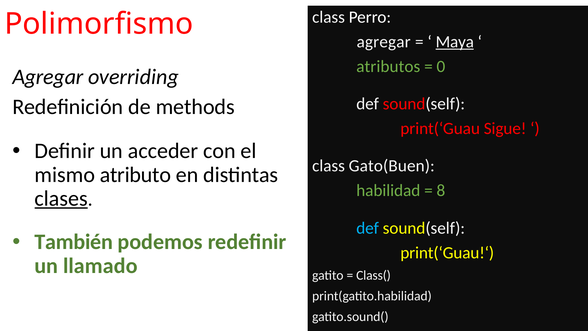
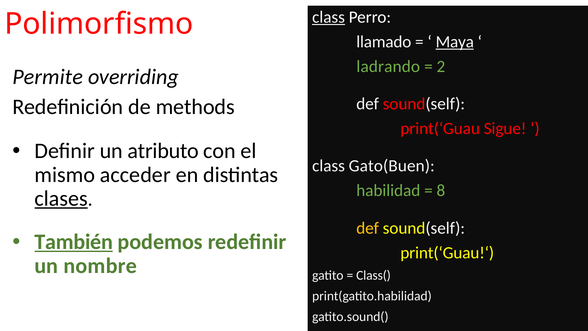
class underline: none -> present (329, 17)
agregar: agregar -> llamado (384, 42)
atributos: atributos -> ladrando (388, 66)
0: 0 -> 2 (441, 66)
Agregar: Agregar -> Permite (48, 77)
acceder: acceder -> atributo (163, 151)
atributo: atributo -> acceder (135, 175)
def colour: light blue -> yellow (368, 228)
También underline: none -> present (74, 242)
llamado: llamado -> nombre (100, 266)
